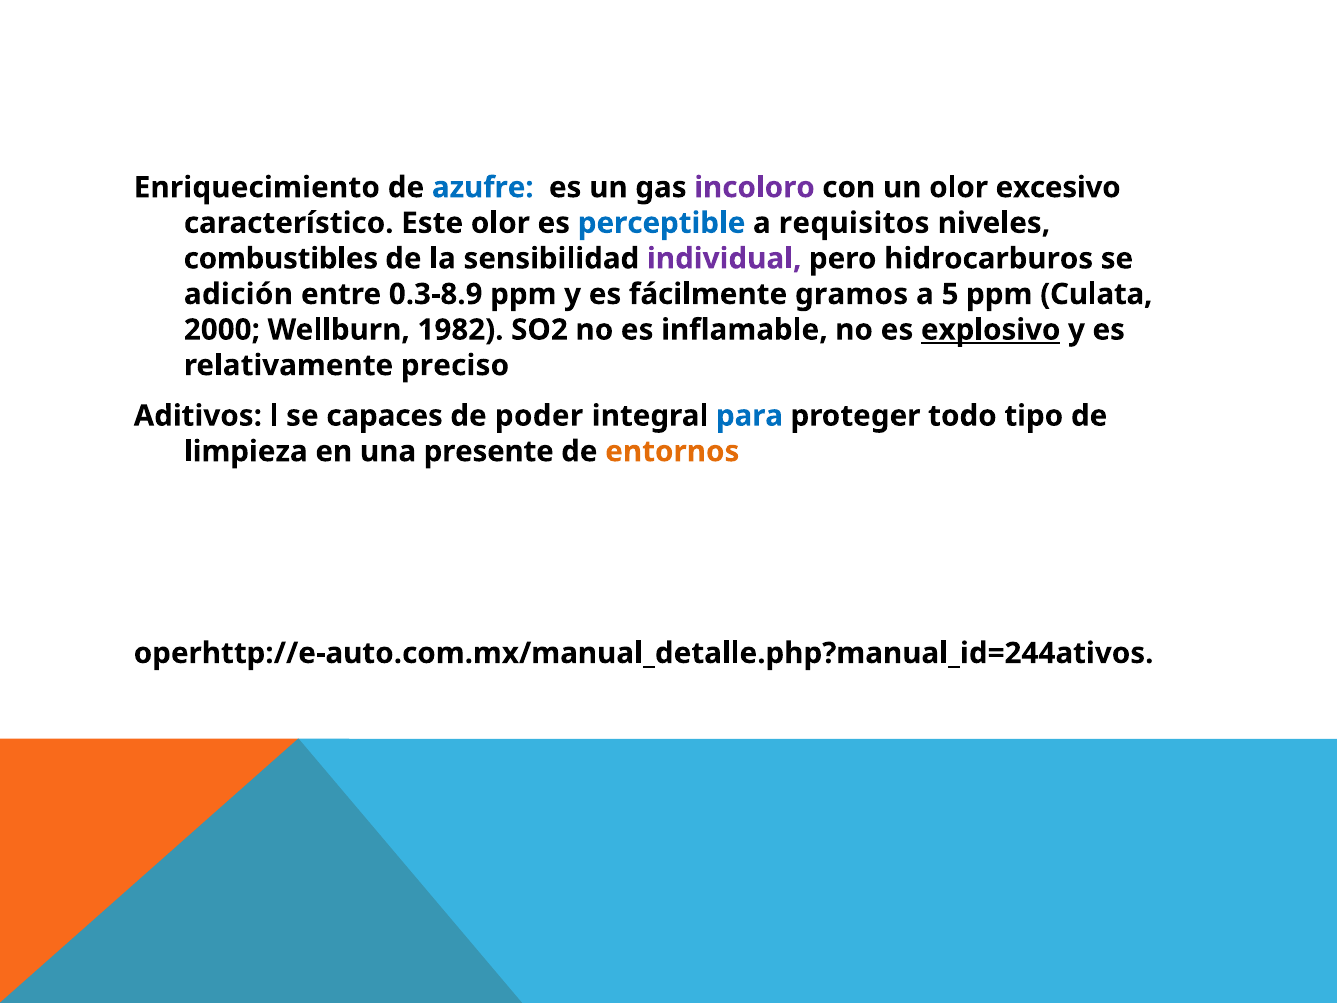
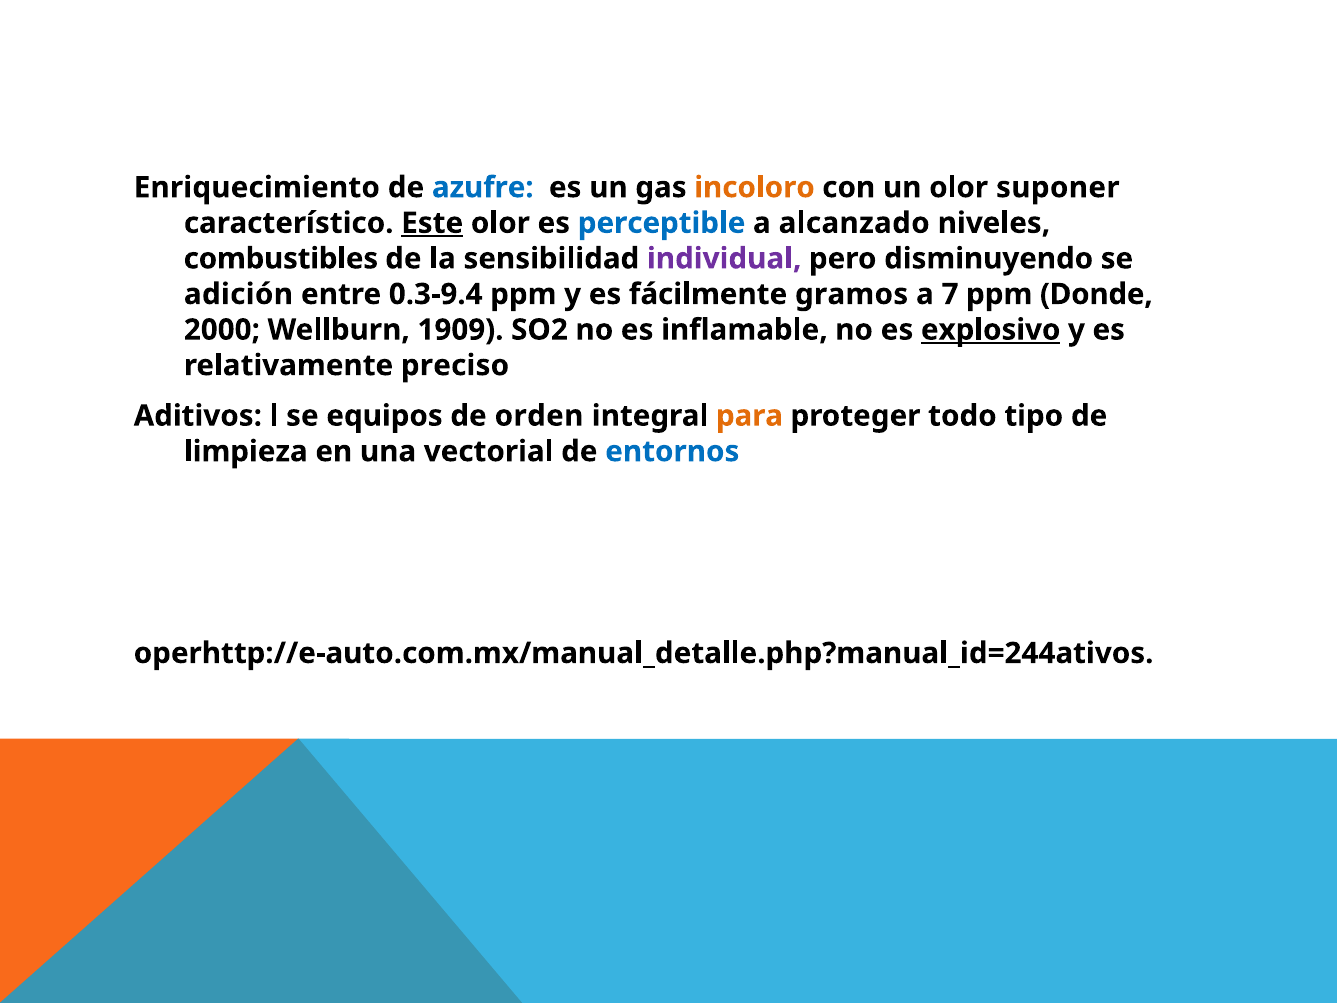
incoloro colour: purple -> orange (755, 187)
excesivo: excesivo -> suponer (1058, 187)
Este underline: none -> present (432, 223)
requisitos: requisitos -> alcanzado (854, 223)
hidrocarburos: hidrocarburos -> disminuyendo (989, 259)
0.3-8.9: 0.3-8.9 -> 0.3-9.4 (436, 294)
5: 5 -> 7 (950, 294)
Culata: Culata -> Donde (1096, 294)
1982: 1982 -> 1909 (460, 330)
capaces: capaces -> equipos (385, 416)
poder: poder -> orden (539, 416)
para colour: blue -> orange (749, 416)
presente: presente -> vectorial (489, 451)
entornos colour: orange -> blue (672, 451)
